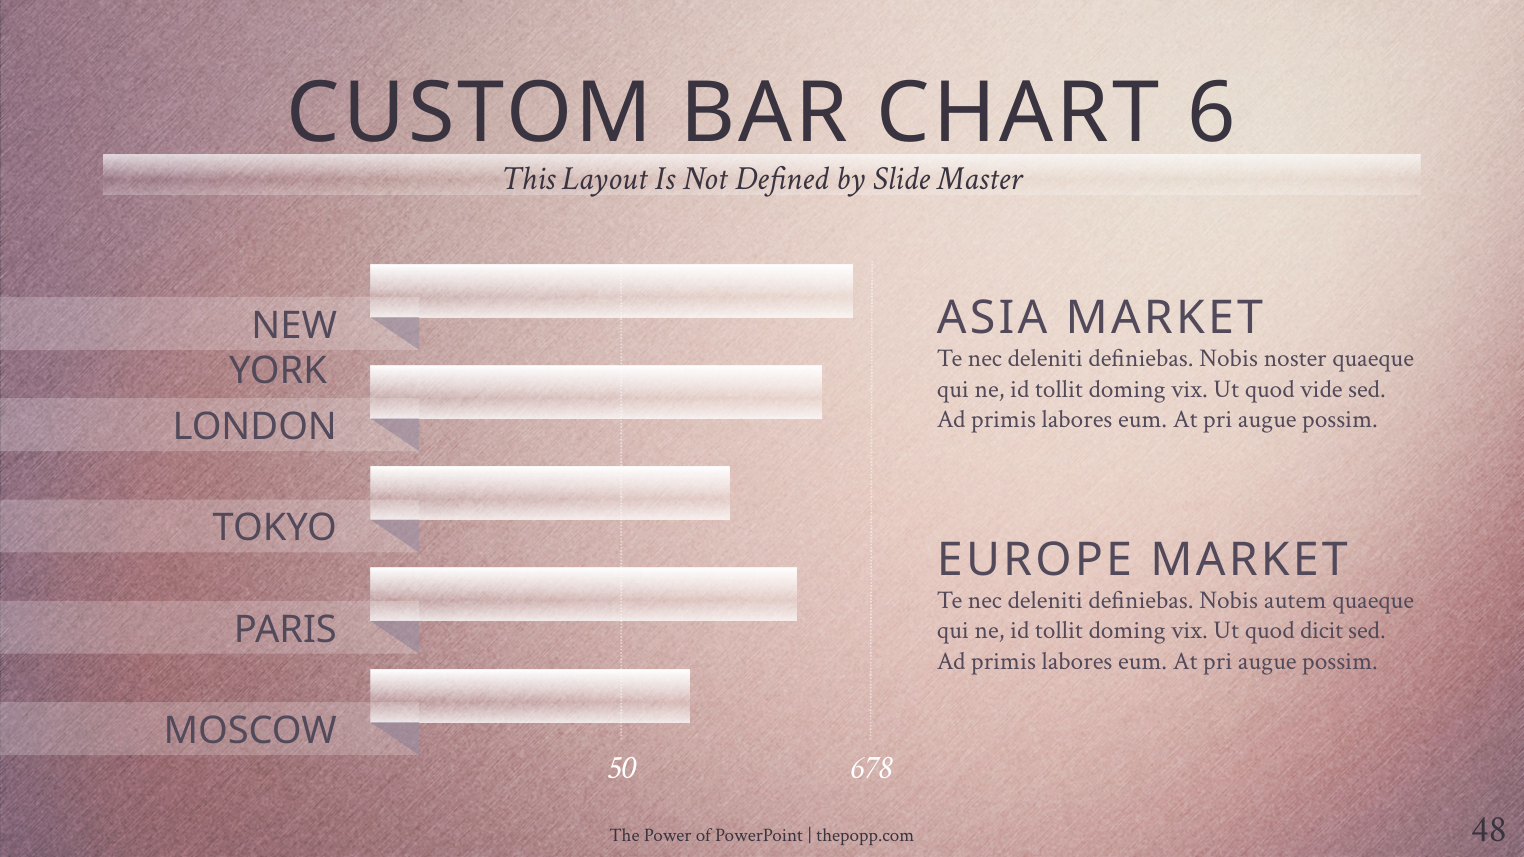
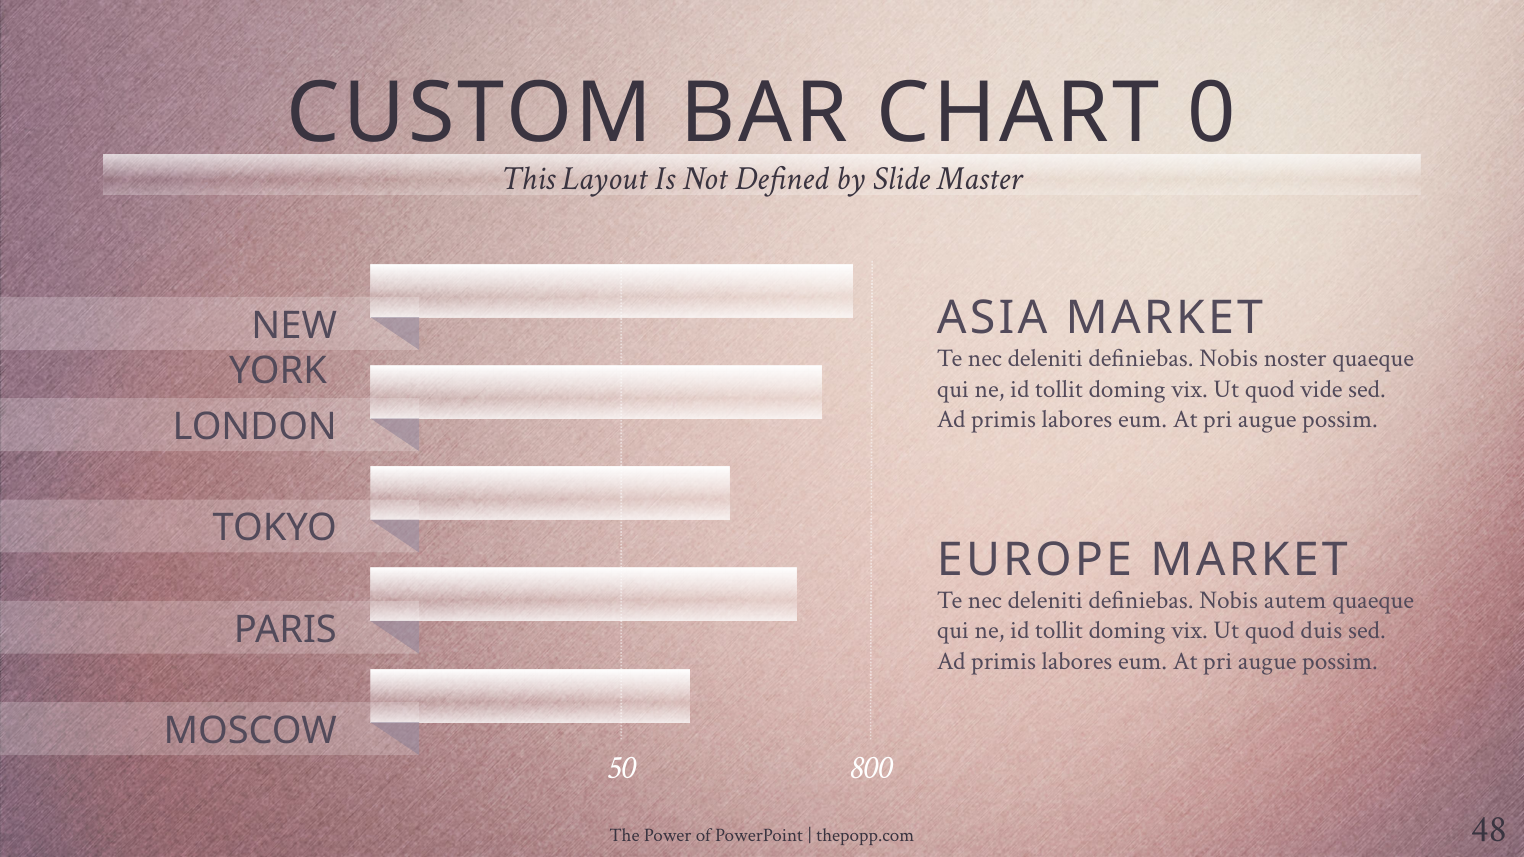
6: 6 -> 0 (1212, 114)
dicit: dicit -> duis (1321, 631)
678: 678 -> 800 (871, 768)
